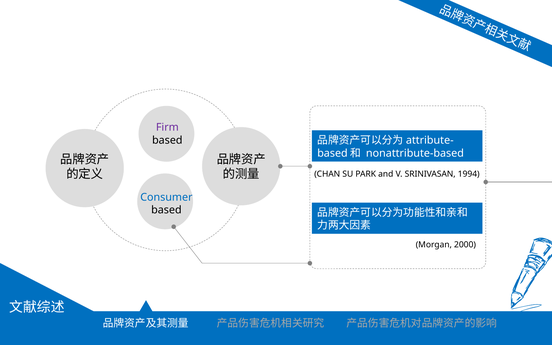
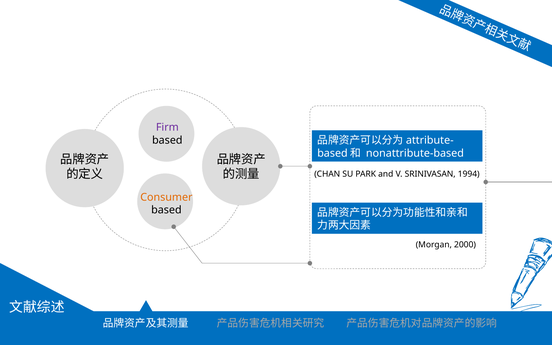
Consumer colour: blue -> orange (166, 197)
